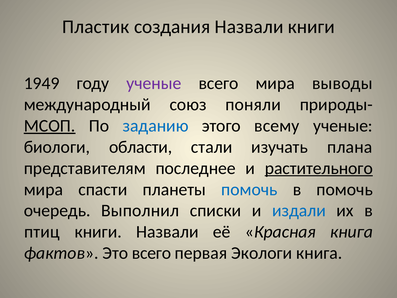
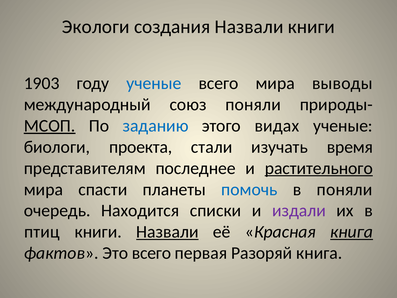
Пластик: Пластик -> Экологи (96, 27)
1949: 1949 -> 1903 (42, 83)
ученые colour: purple -> blue (154, 83)
всему: всему -> видах (277, 126)
области: области -> проекта (141, 147)
плана: плана -> время (350, 147)
в помочь: помочь -> поняли (345, 189)
Выполнил: Выполнил -> Находится (140, 210)
издали colour: blue -> purple (299, 210)
Назвали underline: none -> present (167, 232)
книга underline: none -> present (352, 232)
Экологи: Экологи -> Разоряй (262, 253)
